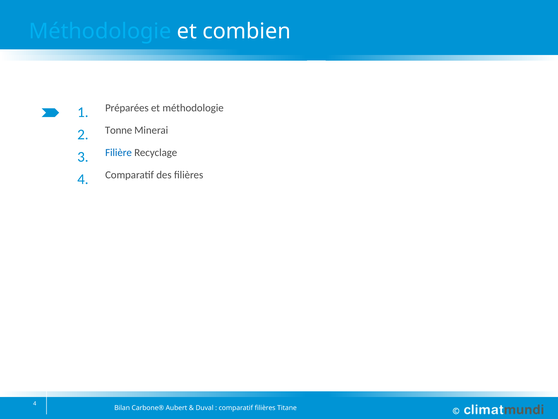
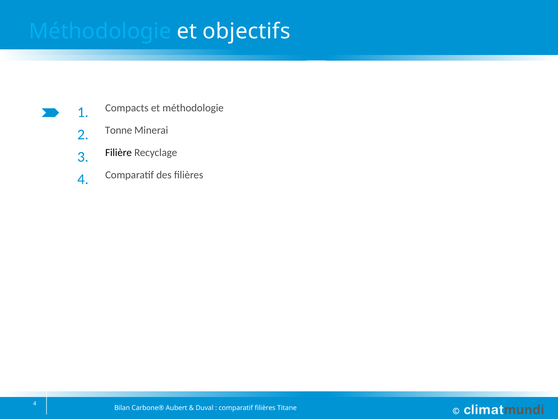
combien: combien -> objectifs (247, 31)
Préparées: Préparées -> Compacts (127, 108)
Filière colour: blue -> black (119, 152)
